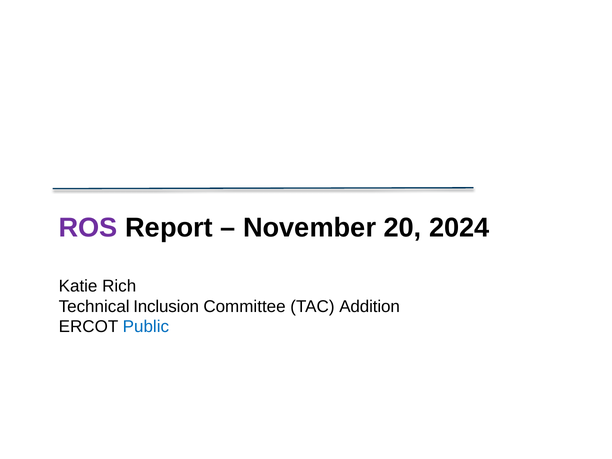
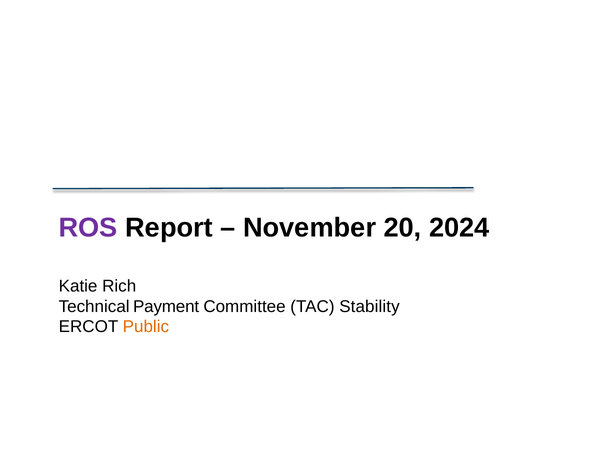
Inclusion: Inclusion -> Payment (166, 306)
Addition: Addition -> Stability (369, 306)
Public colour: blue -> orange (146, 327)
